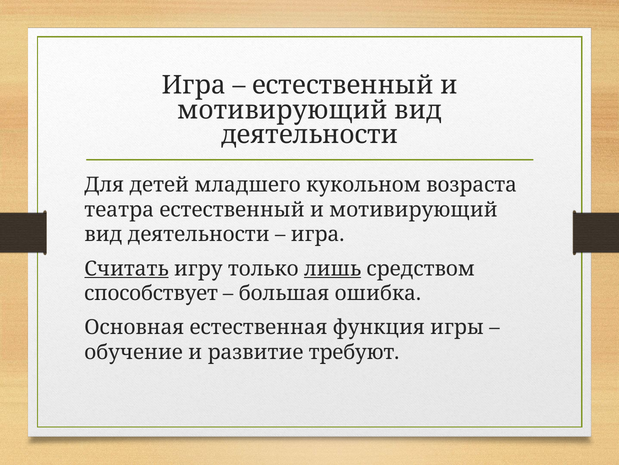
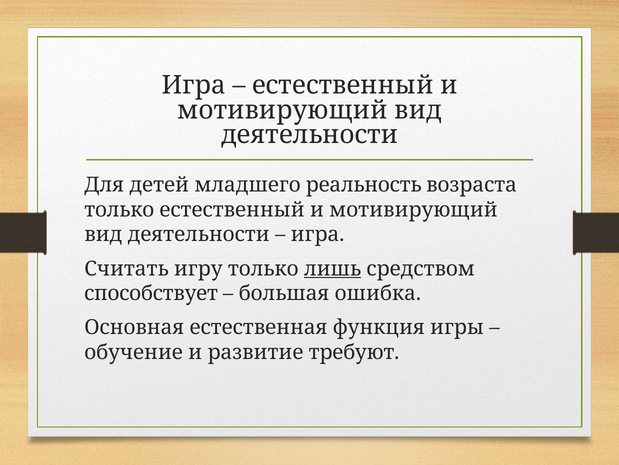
кукольном: кукольном -> реальность (364, 185)
театра: театра -> только (119, 209)
Считать underline: present -> none (126, 268)
